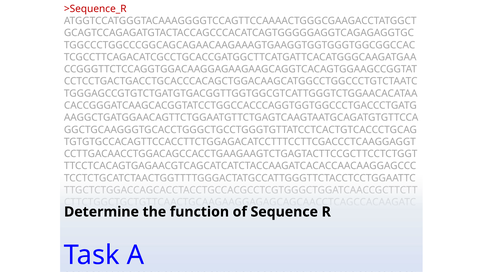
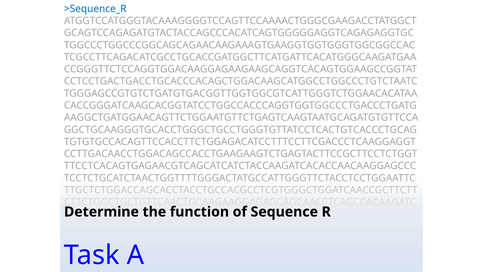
>Sequence_R colour: red -> blue (95, 9)
